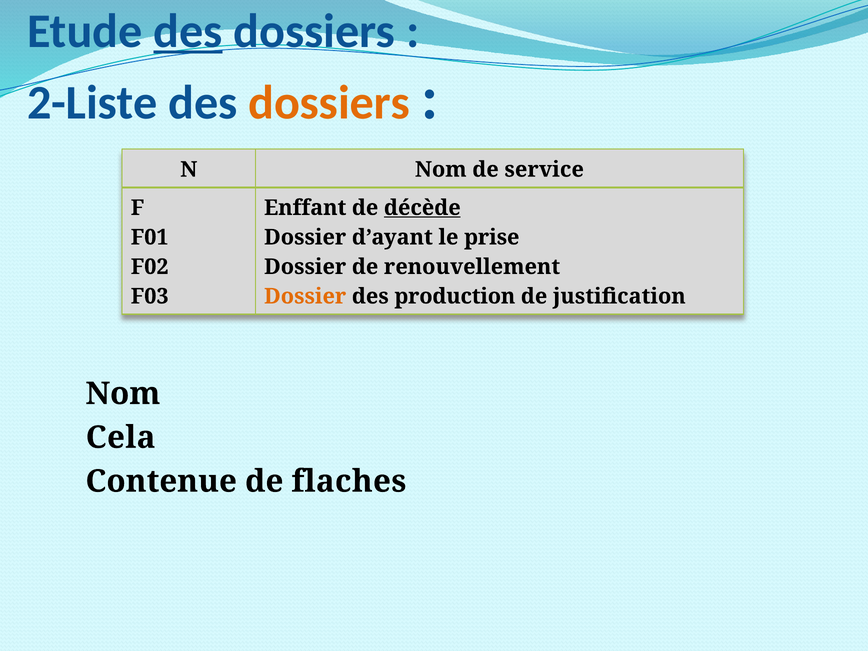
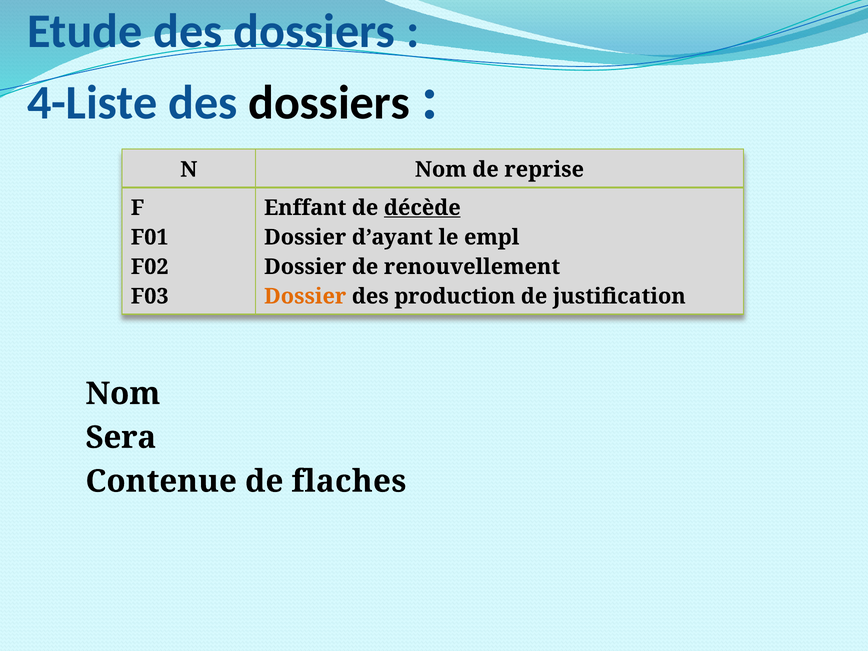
des underline: present -> none (188, 31)
2-Liste: 2-Liste -> 4-Liste (92, 103)
dossiers colour: orange -> black (329, 103)
service: service -> reprise (544, 170)
prise: prise -> empl (492, 237)
Cela: Cela -> Sera (121, 438)
